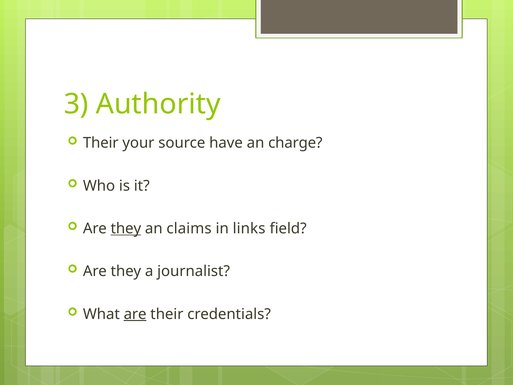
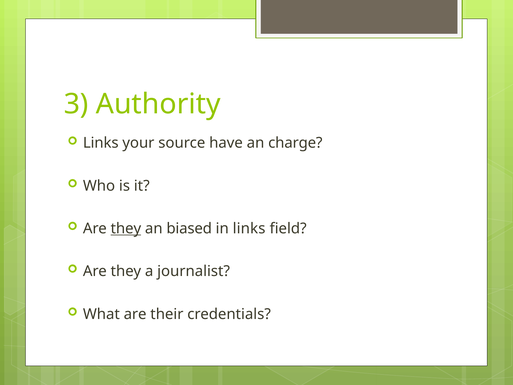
Their: Their -> Links (101, 143)
claims: claims -> biased (189, 228)
are underline: present -> none (135, 314)
